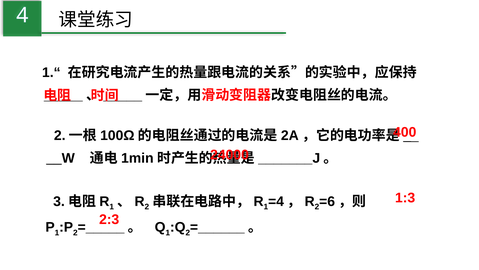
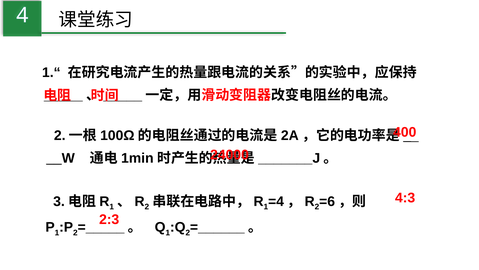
1:3: 1:3 -> 4:3 (405, 197)
